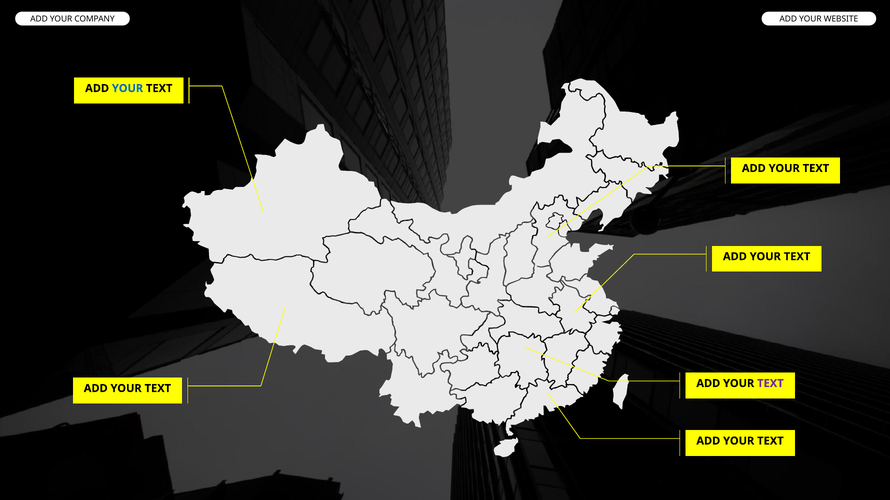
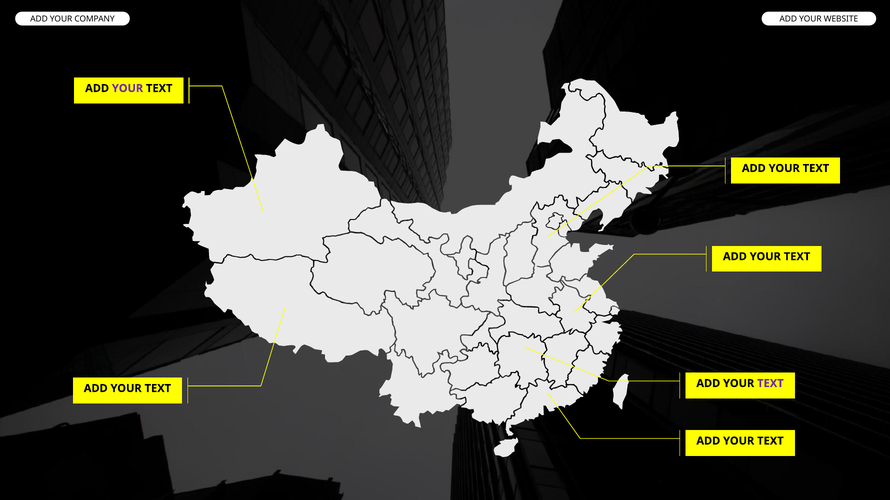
YOUR colour: blue -> purple (128, 88)
